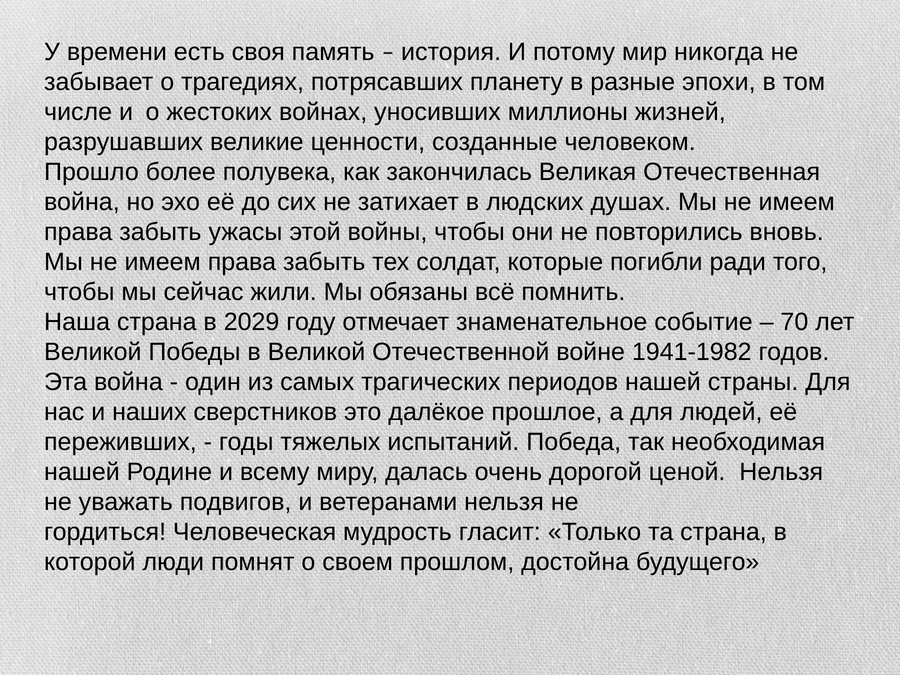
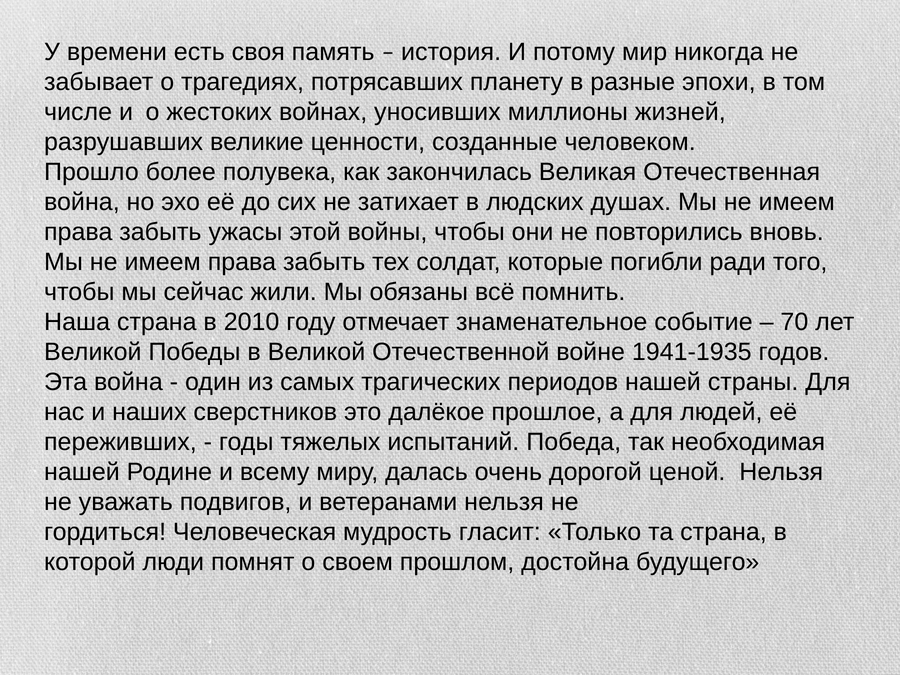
2029: 2029 -> 2010 (252, 322)
1941-1982: 1941-1982 -> 1941-1935 (692, 352)
